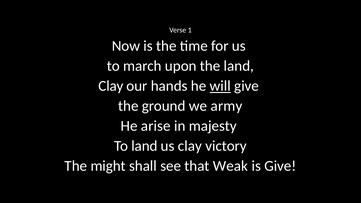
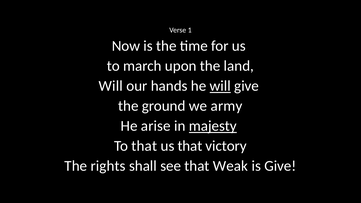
Clay: Clay -> Will (111, 86)
majesty underline: none -> present (213, 126)
To land: land -> that (144, 146)
us clay: clay -> that (190, 146)
might: might -> rights (108, 166)
